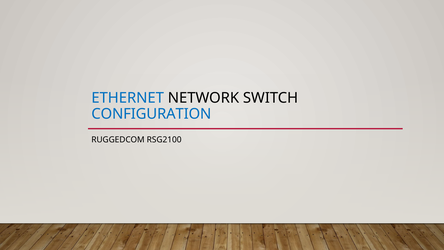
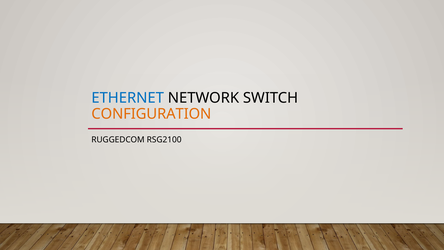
CONFIGURATION colour: blue -> orange (151, 114)
